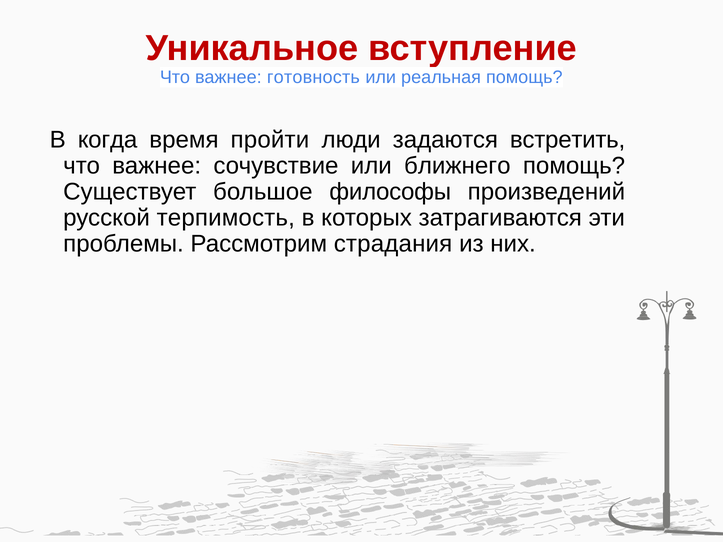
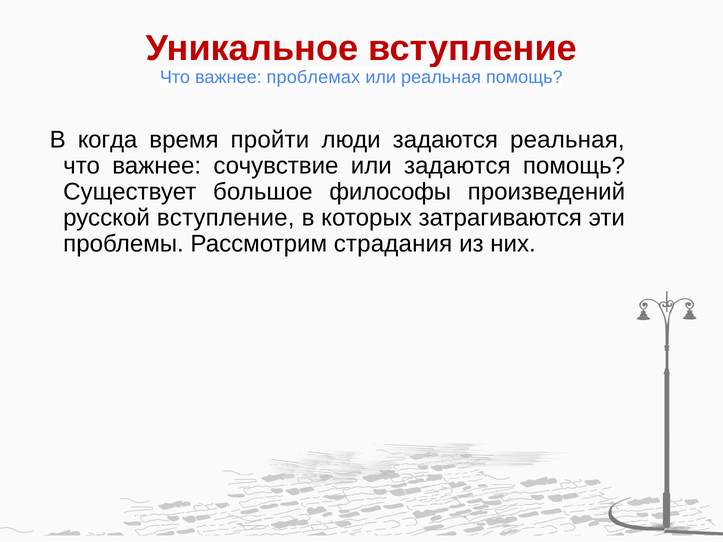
готовность: готовность -> проблемах (313, 78)
задаются встретить: встретить -> реальная (567, 140)
или ближнего: ближнего -> задаются (457, 166)
русской терпимость: терпимость -> вступление (226, 218)
